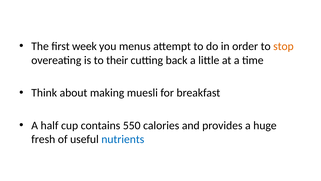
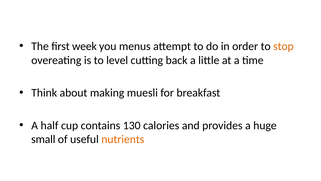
their: their -> level (117, 60)
550: 550 -> 130 (132, 125)
fresh: fresh -> small (43, 139)
nutrients colour: blue -> orange (123, 139)
